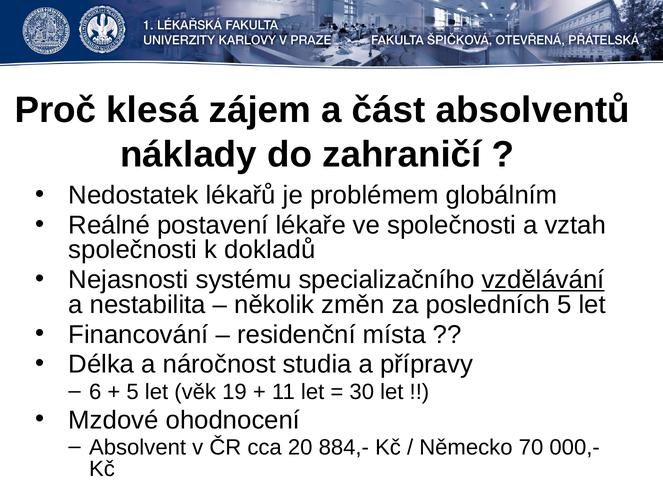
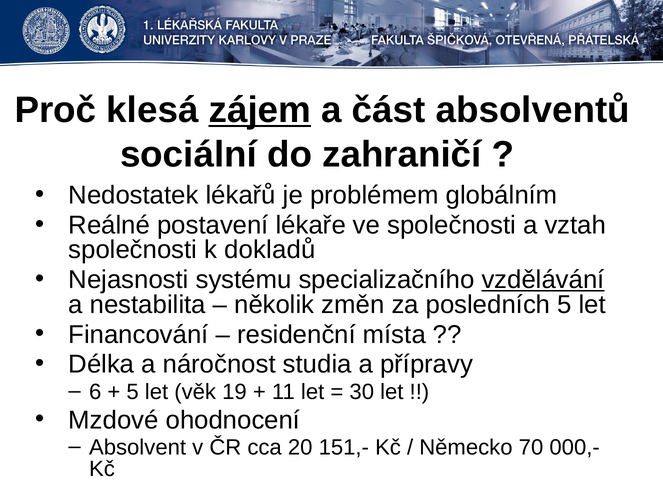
zájem underline: none -> present (260, 110)
náklady: náklady -> sociální (188, 154)
884,-: 884,- -> 151,- (344, 448)
